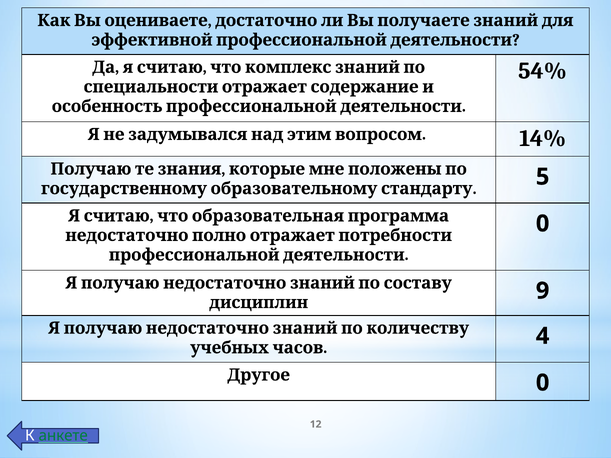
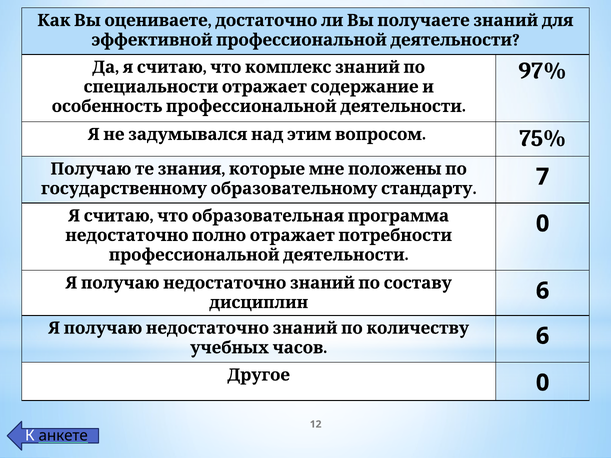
54%: 54% -> 97% (542, 71)
14%: 14% -> 75% (543, 138)
5: 5 -> 7 (543, 177)
дисциплин 9: 9 -> 6 (543, 291)
4: 4 -> 6 (543, 336)
анкете colour: green -> black (63, 436)
